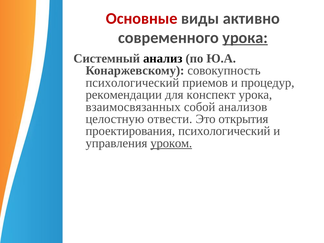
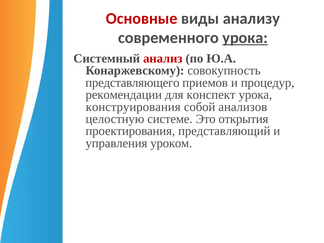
активно: активно -> анализу (251, 18)
анализ colour: black -> red (163, 58)
психологический: психологический -> представляющего (132, 83)
взаимосвязанных: взаимосвязанных -> конструирования (133, 107)
отвести: отвести -> системе (170, 119)
проектирования психологический: психологический -> представляющий (224, 131)
уроком underline: present -> none (171, 143)
